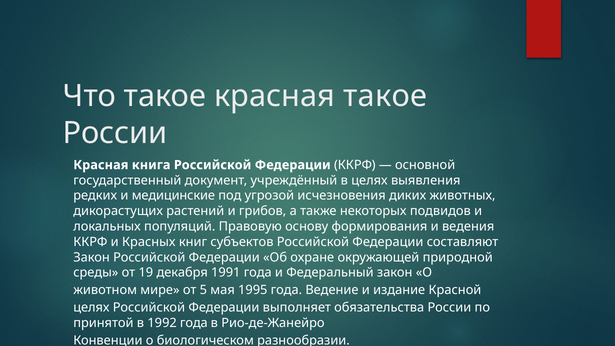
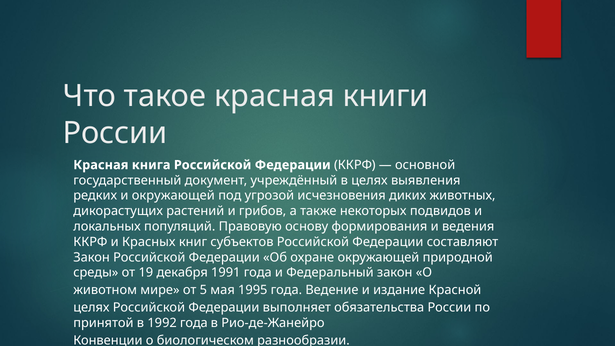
красная такое: такое -> книги (385, 96)
и медицинские: медицинские -> окружающей (173, 196)
